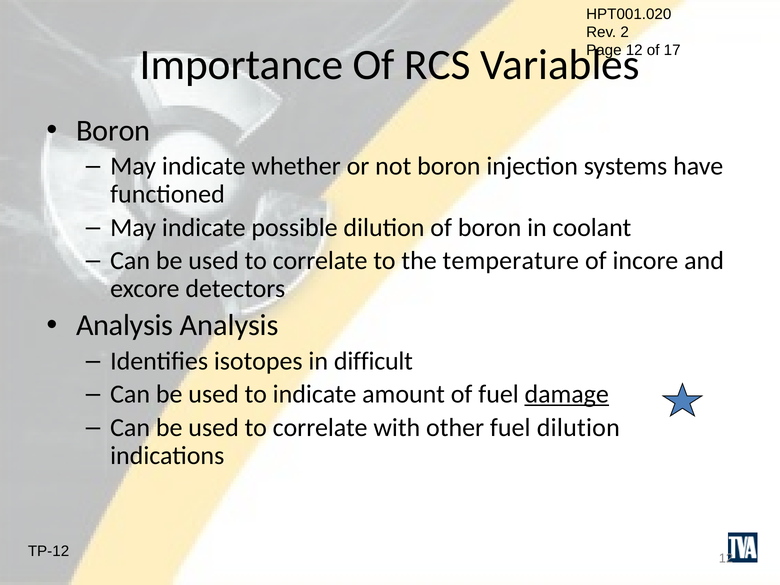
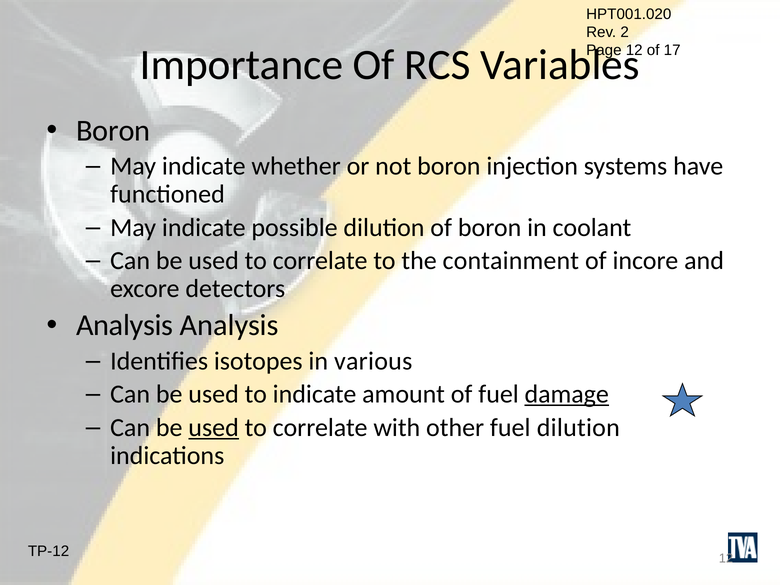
temperature: temperature -> containment (511, 261)
difficult: difficult -> various (373, 361)
used underline: none -> present (214, 428)
